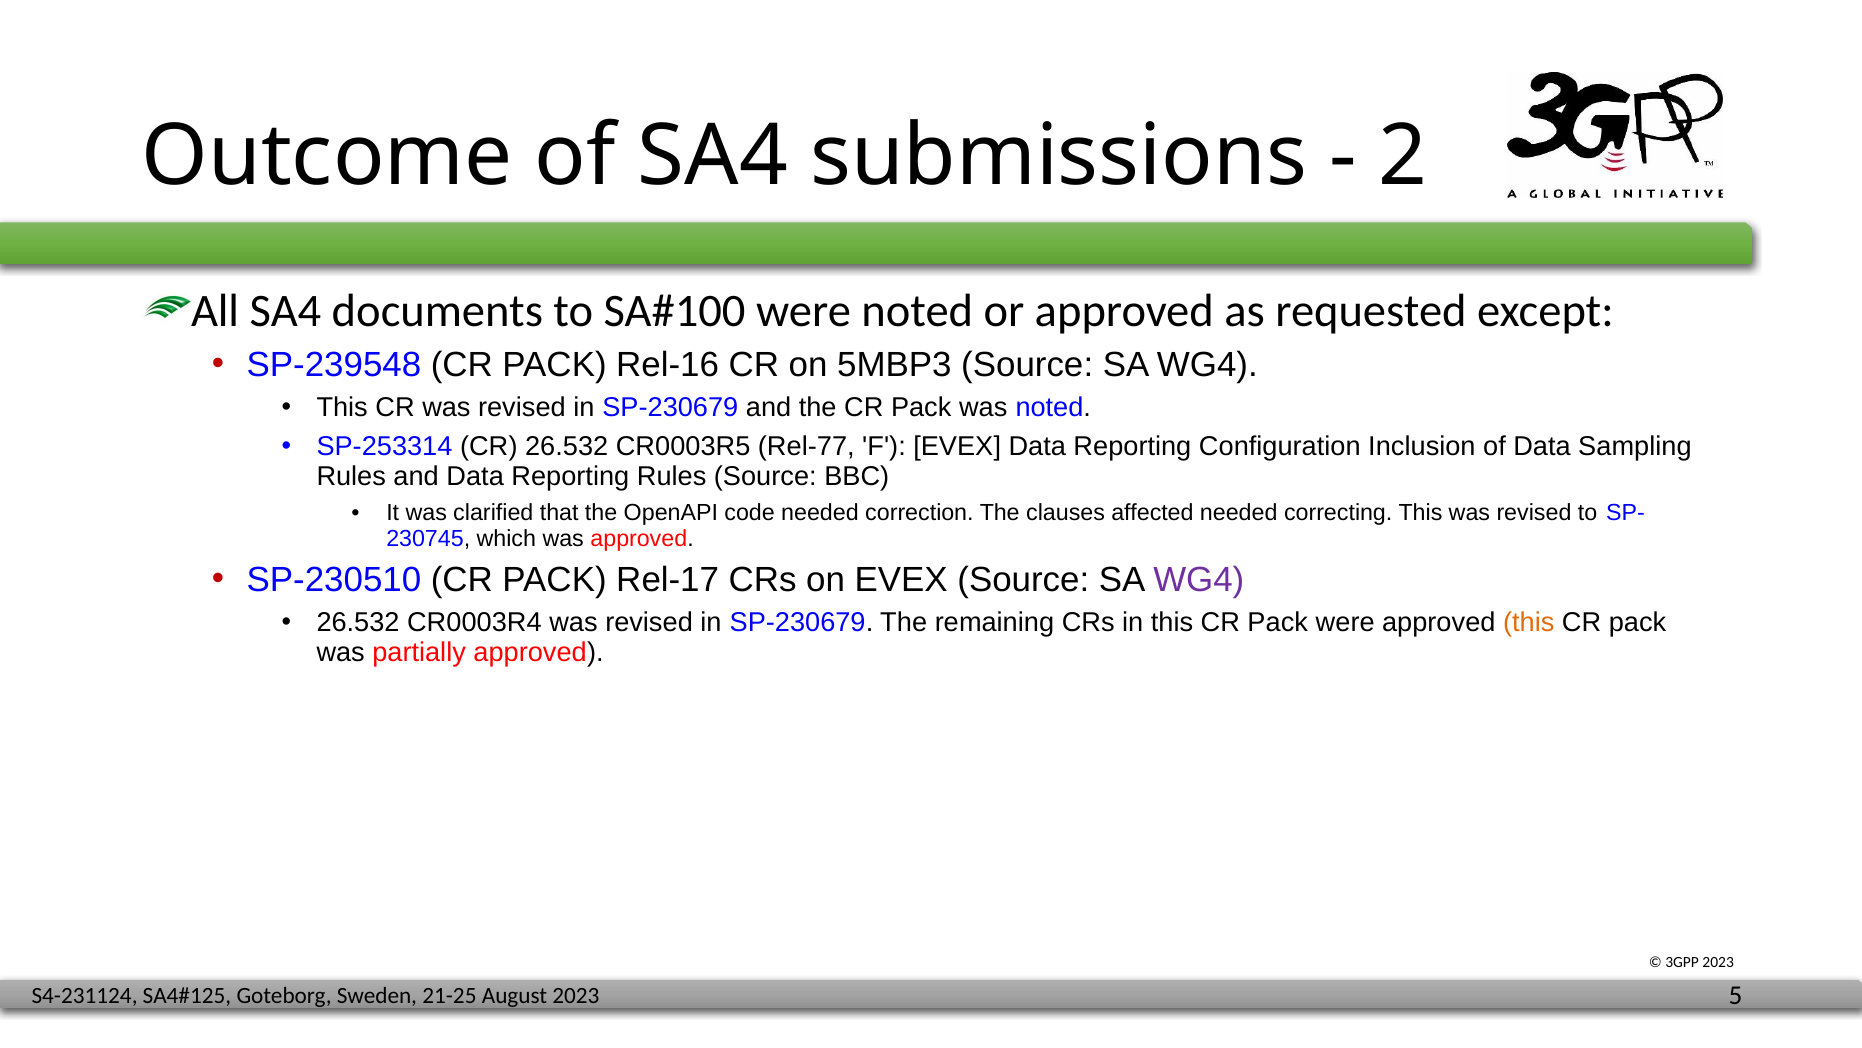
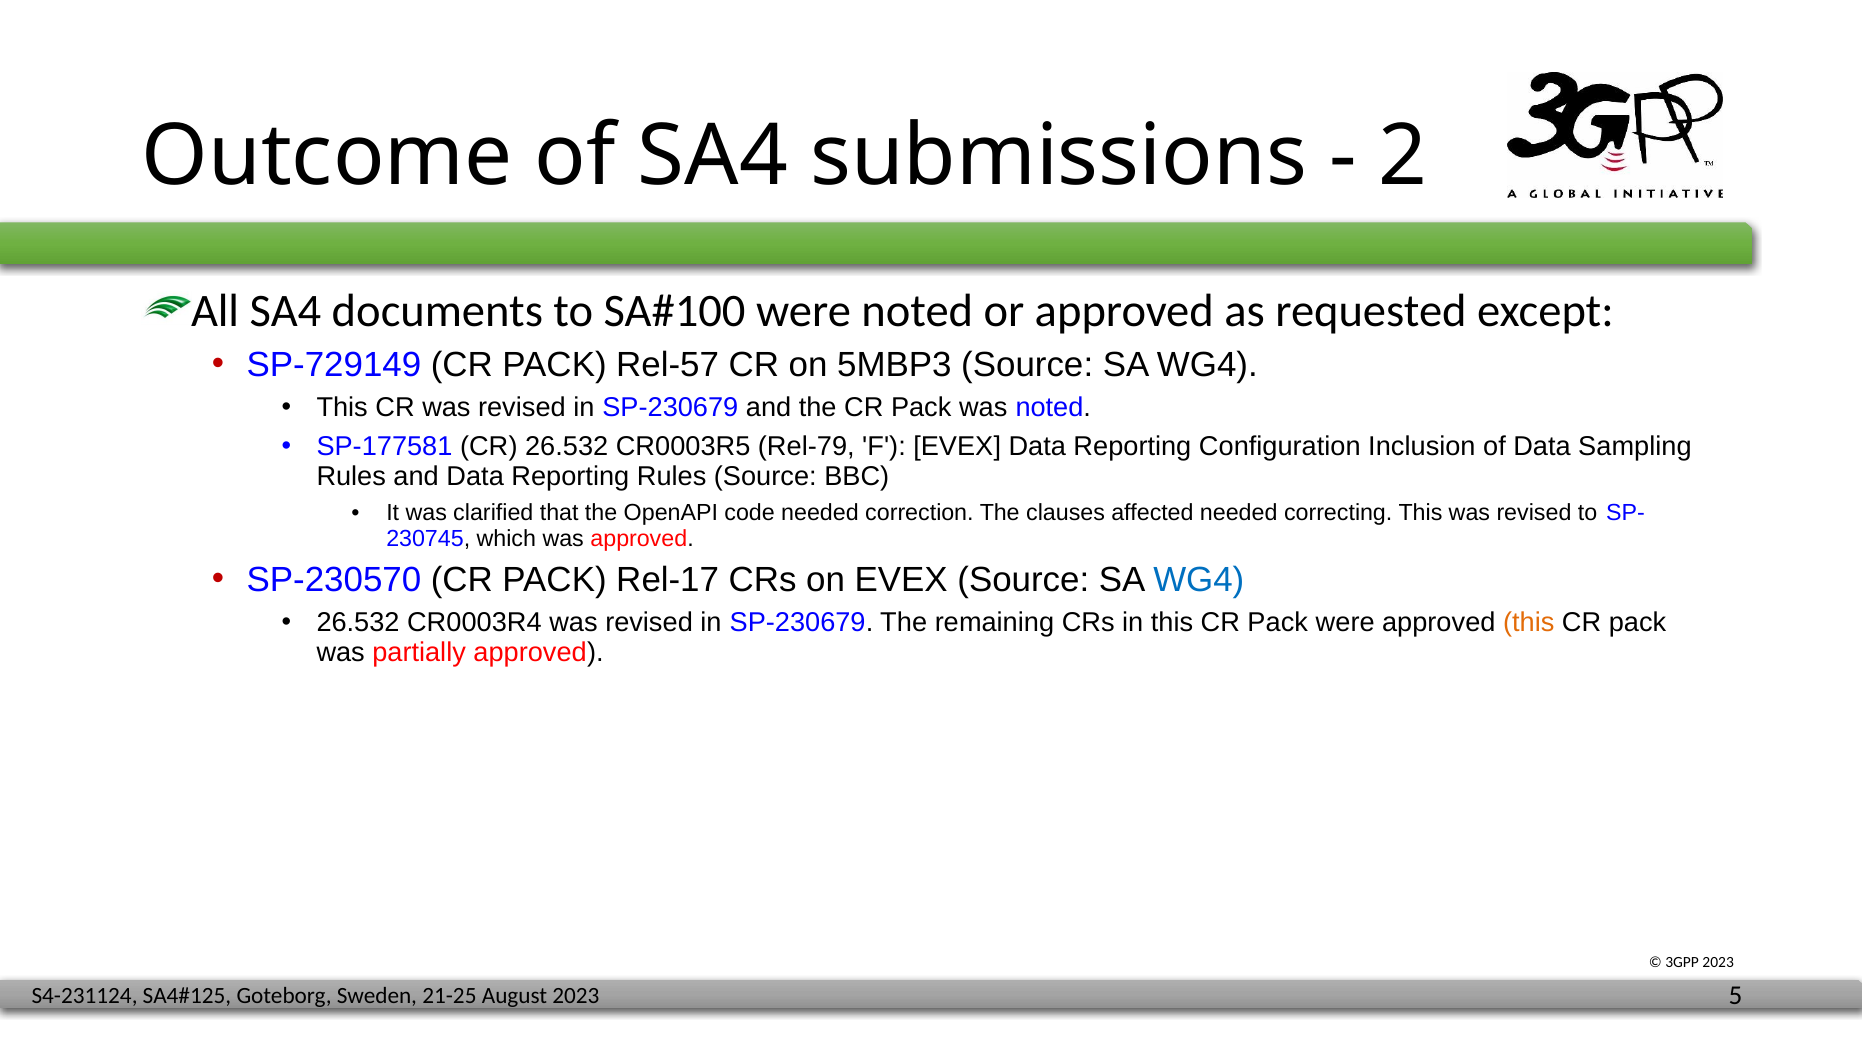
SP-239548: SP-239548 -> SP-729149 (334, 364)
Rel-16: Rel-16 -> Rel-57 (668, 364)
SP-253314: SP-253314 -> SP-177581 (384, 447)
Rel-77: Rel-77 -> Rel-79 (806, 447)
SP-230510: SP-230510 -> SP-230570 (334, 579)
WG4 colour: purple -> blue (1199, 579)
